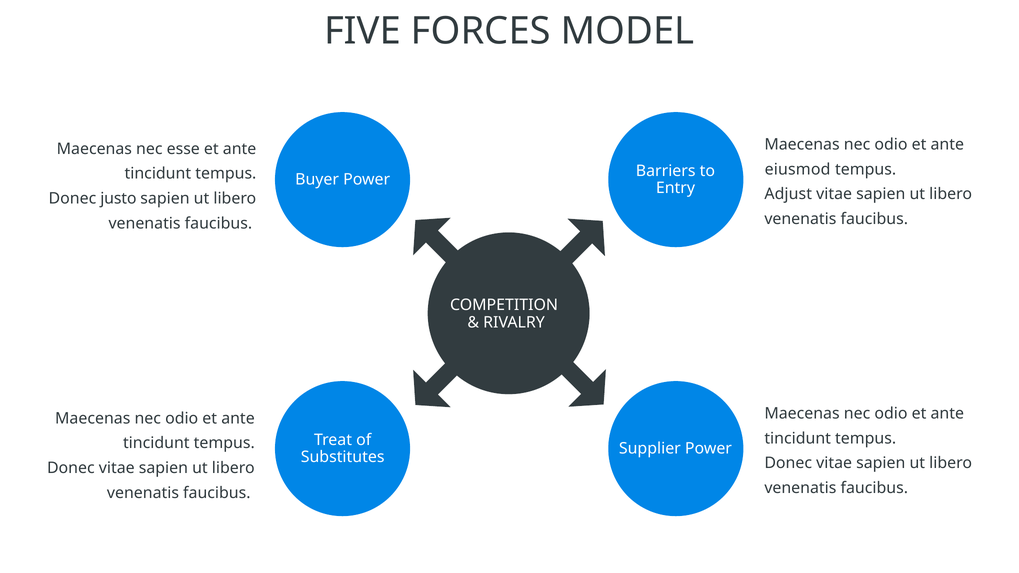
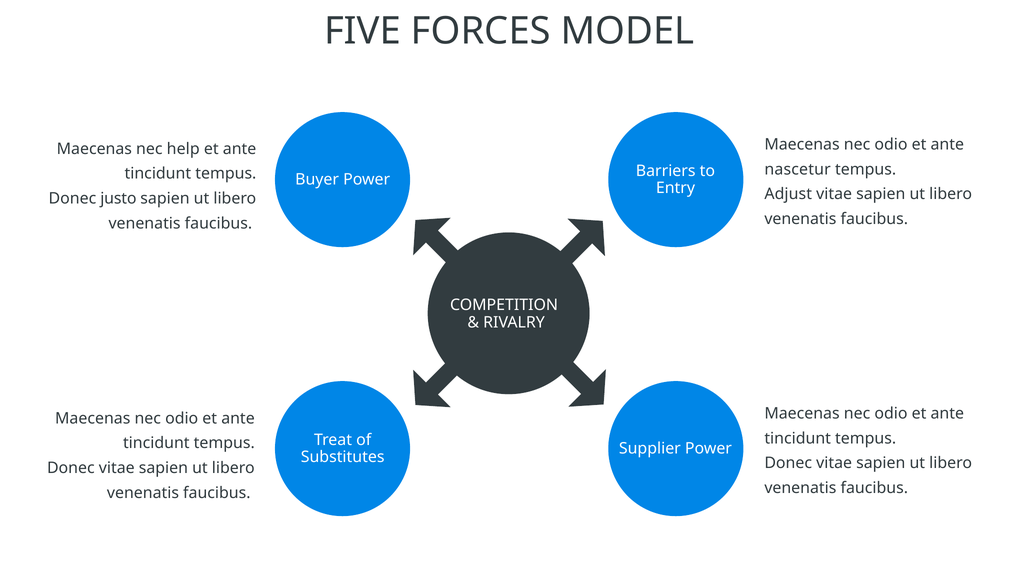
esse: esse -> help (183, 149)
eiusmod: eiusmod -> nascetur (798, 169)
